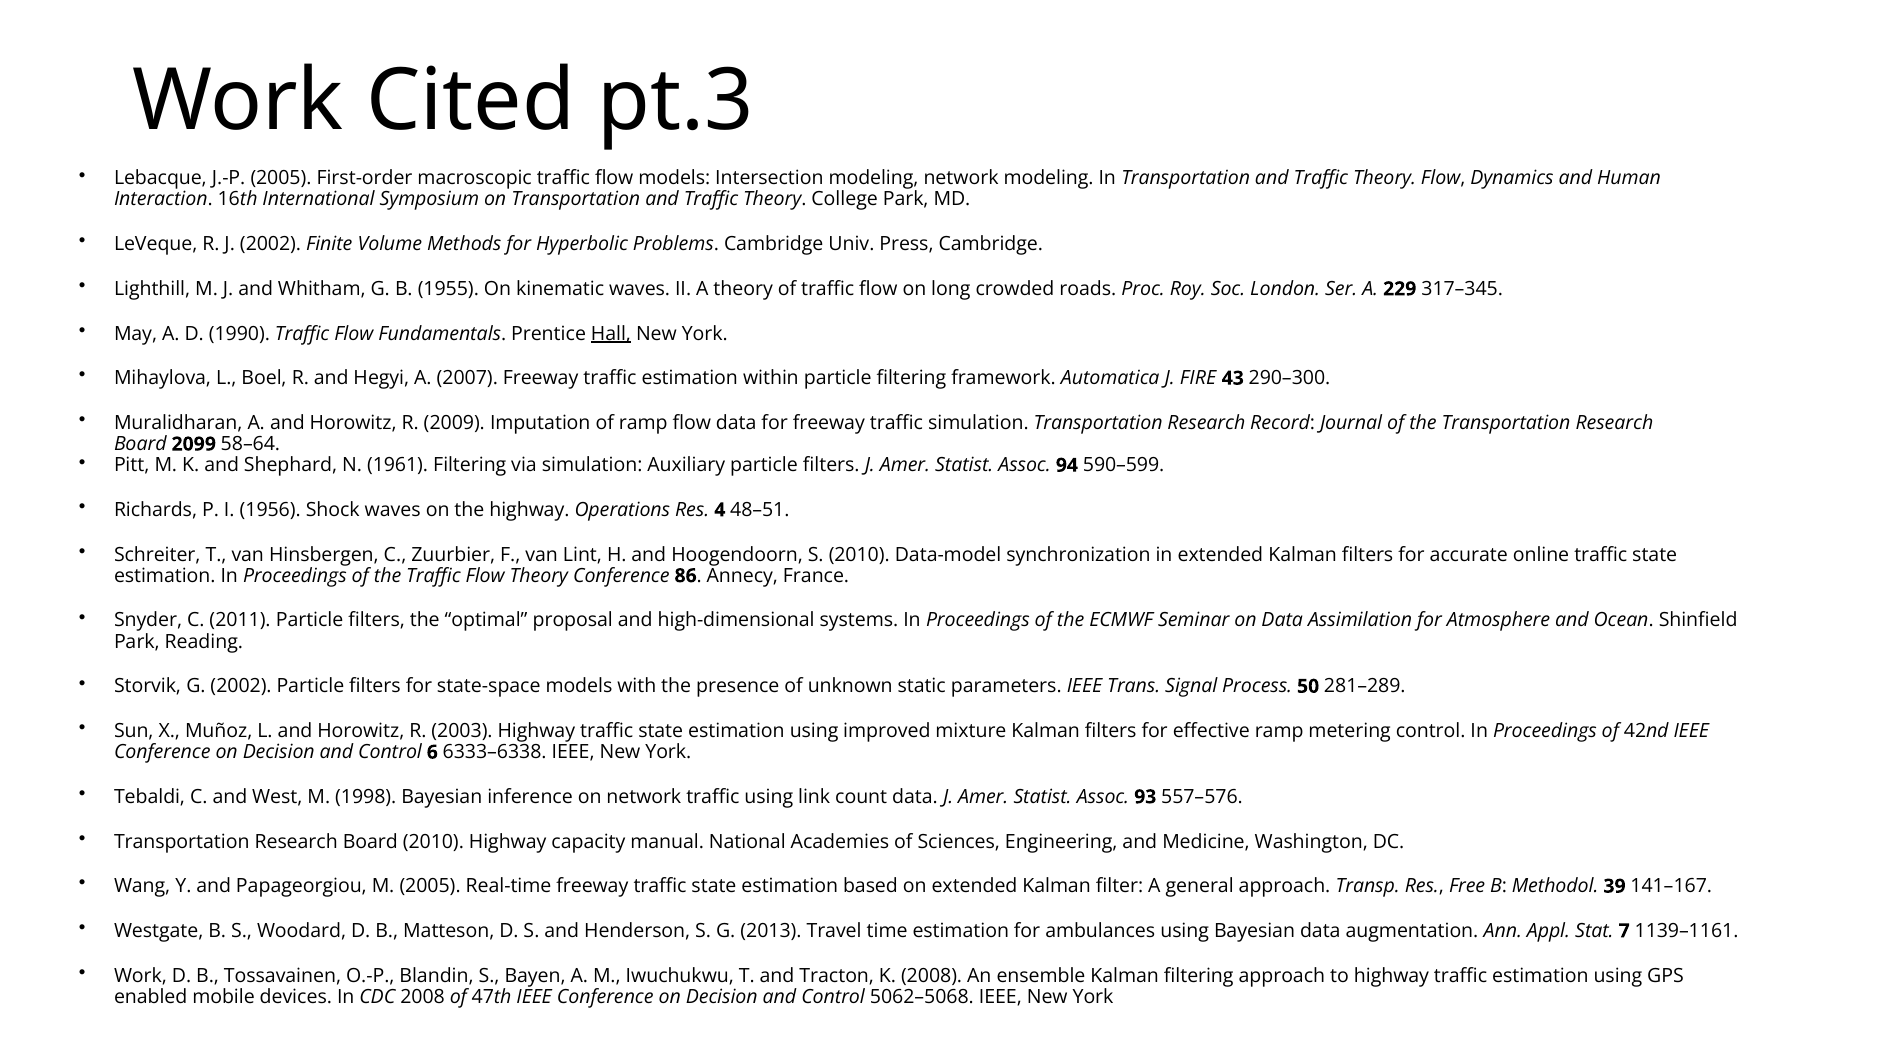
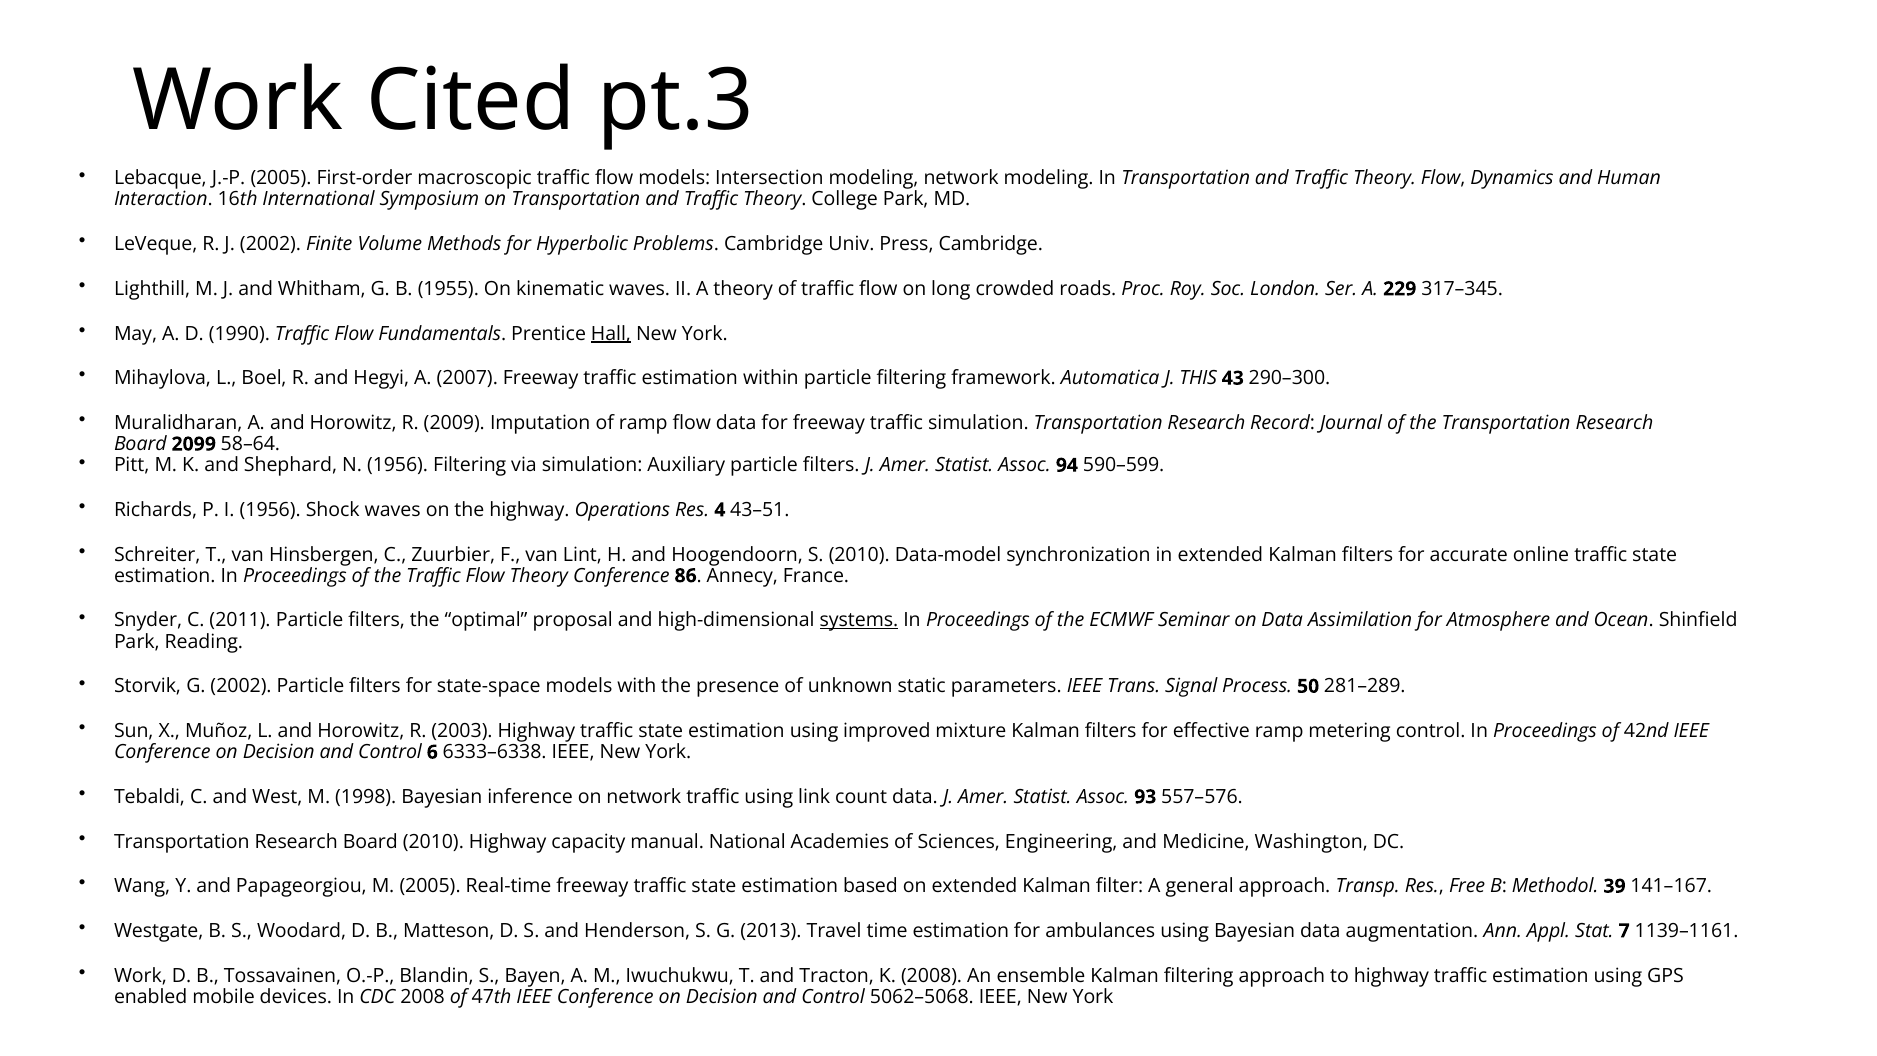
FIRE: FIRE -> THIS (1198, 378)
N 1961: 1961 -> 1956 (398, 465)
48–51: 48–51 -> 43–51 (760, 510)
systems underline: none -> present (859, 620)
